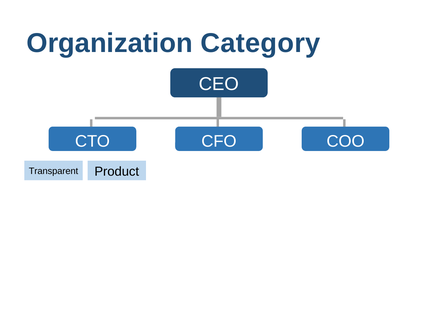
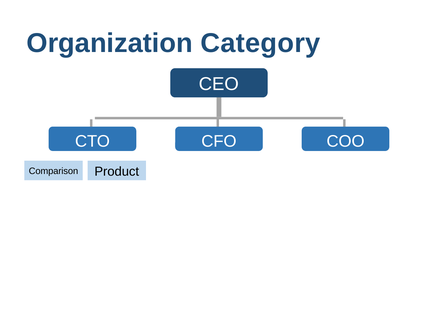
Transparent: Transparent -> Comparison (54, 171)
